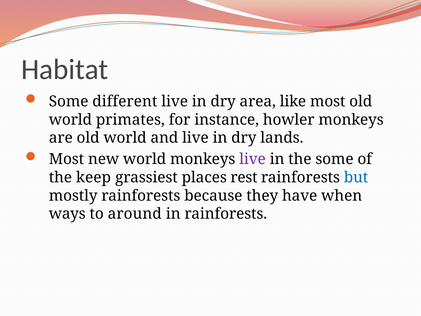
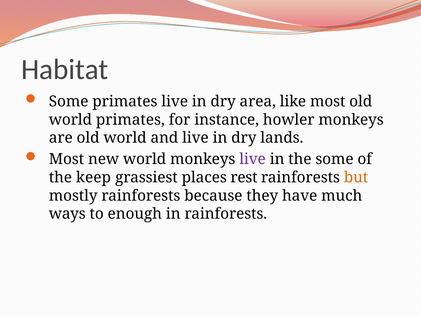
Some different: different -> primates (125, 101)
but colour: blue -> orange (356, 177)
when: when -> much (342, 196)
around: around -> enough (135, 214)
